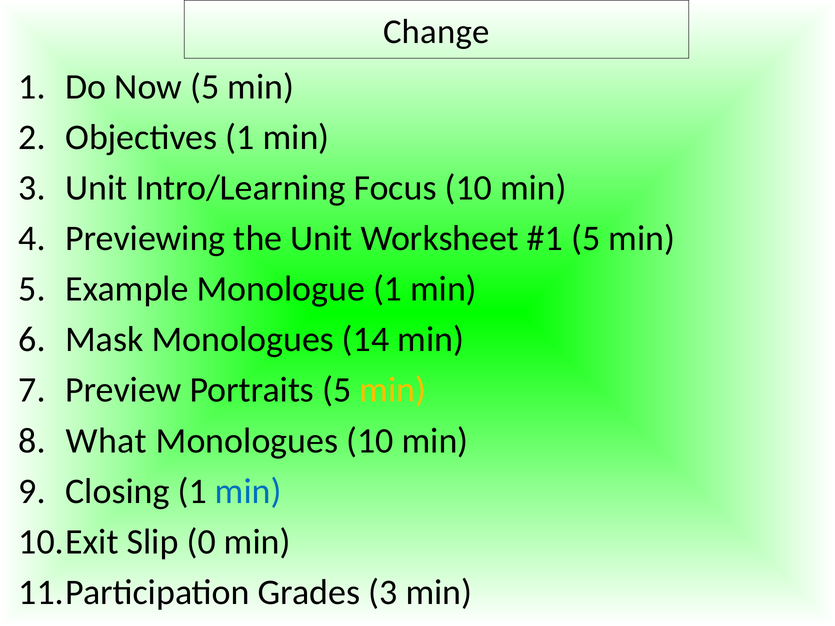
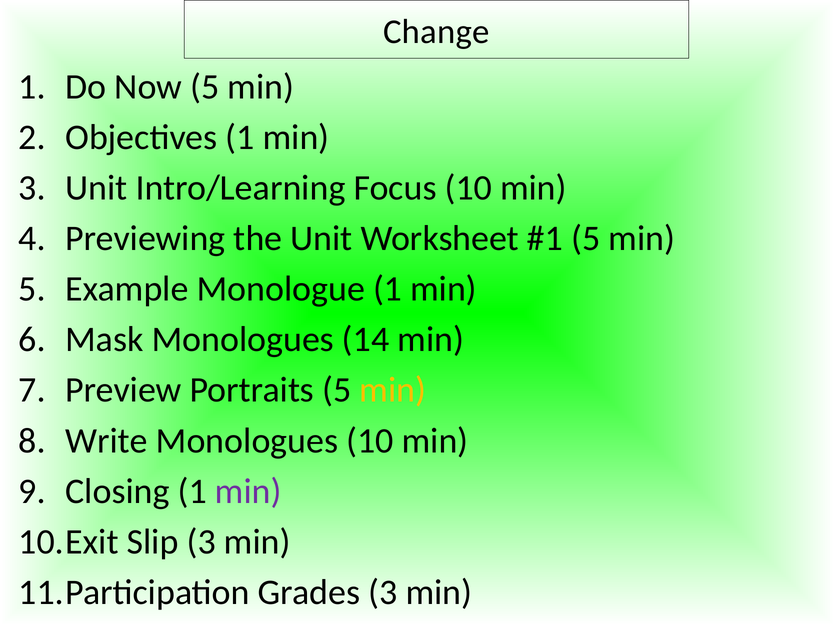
What: What -> Write (107, 441)
min colour: blue -> purple (248, 491)
Slip 0: 0 -> 3 (201, 542)
